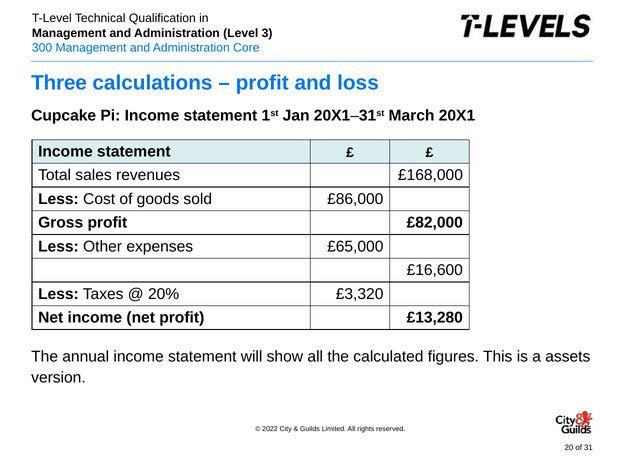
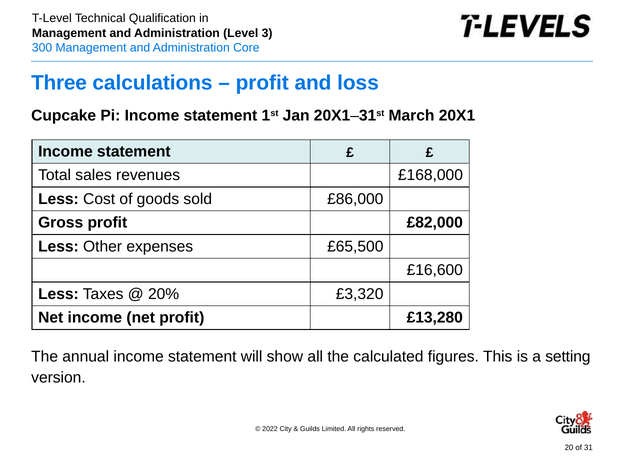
£65,000: £65,000 -> £65,500 (355, 247)
assets: assets -> setting (568, 357)
